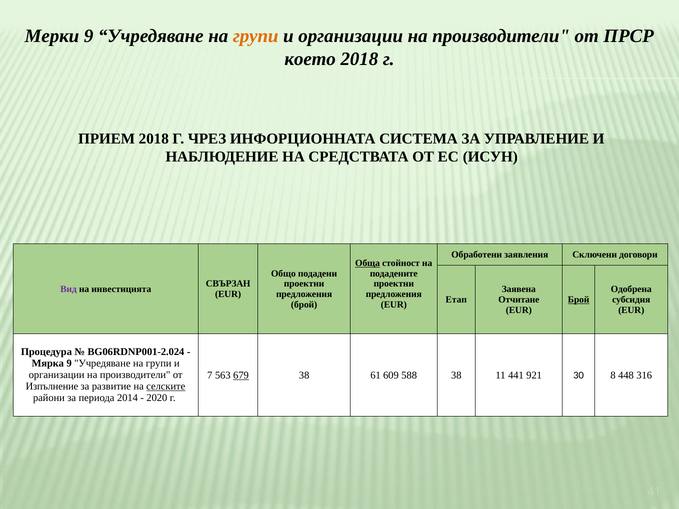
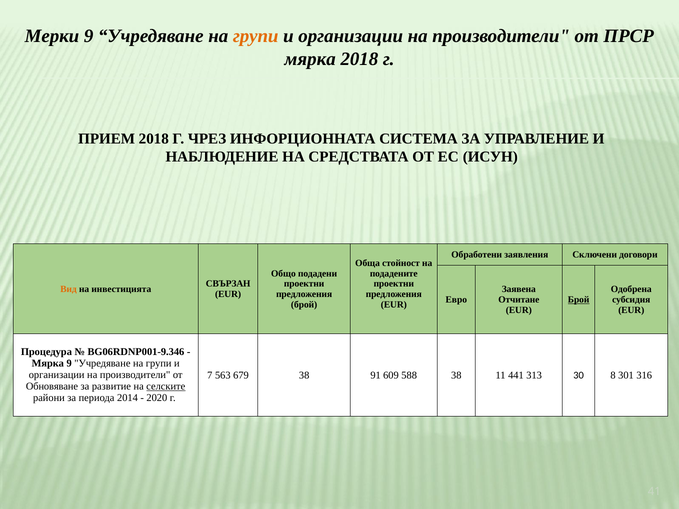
което: което -> мярка (310, 59)
Обща underline: present -> none (368, 263)
Вид colour: purple -> orange (69, 289)
Етап: Етап -> Евро (456, 300)
BG06RDNP001-2.024: BG06RDNP001-2.024 -> BG06RDNP001-9.346 (136, 352)
679 underline: present -> none (241, 375)
61: 61 -> 91 (376, 375)
921: 921 -> 313 (534, 375)
448: 448 -> 301 (626, 375)
Изпълнение: Изпълнение -> Обновяване (52, 387)
